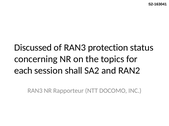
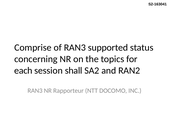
Discussed: Discussed -> Comprise (33, 48)
protection: protection -> supported (108, 48)
